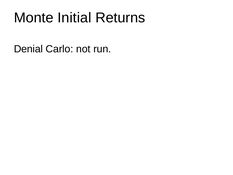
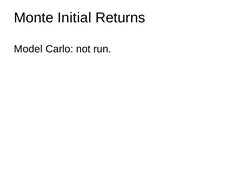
Denial: Denial -> Model (28, 49)
